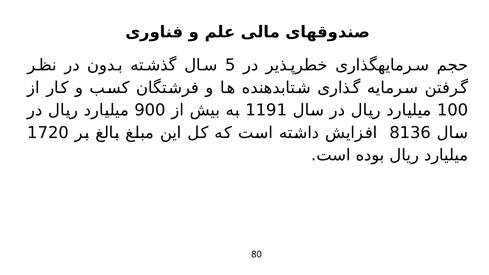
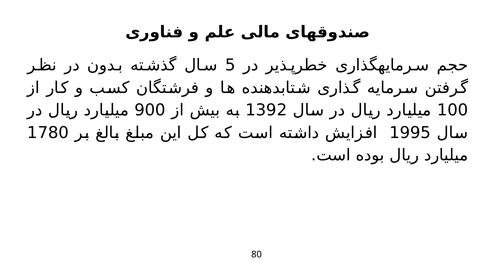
1191: 1191 -> 1392 (266, 110)
1720: 1720 -> 1780 (48, 133)
8136: 8136 -> 1995 (410, 133)
